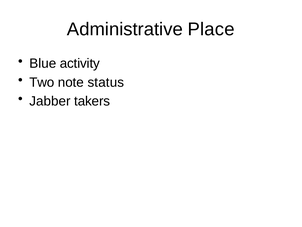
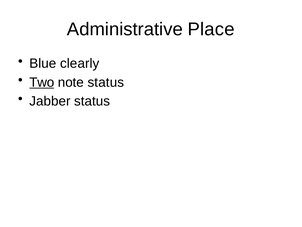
activity: activity -> clearly (80, 63)
Two underline: none -> present (42, 82)
Jabber takers: takers -> status (92, 101)
